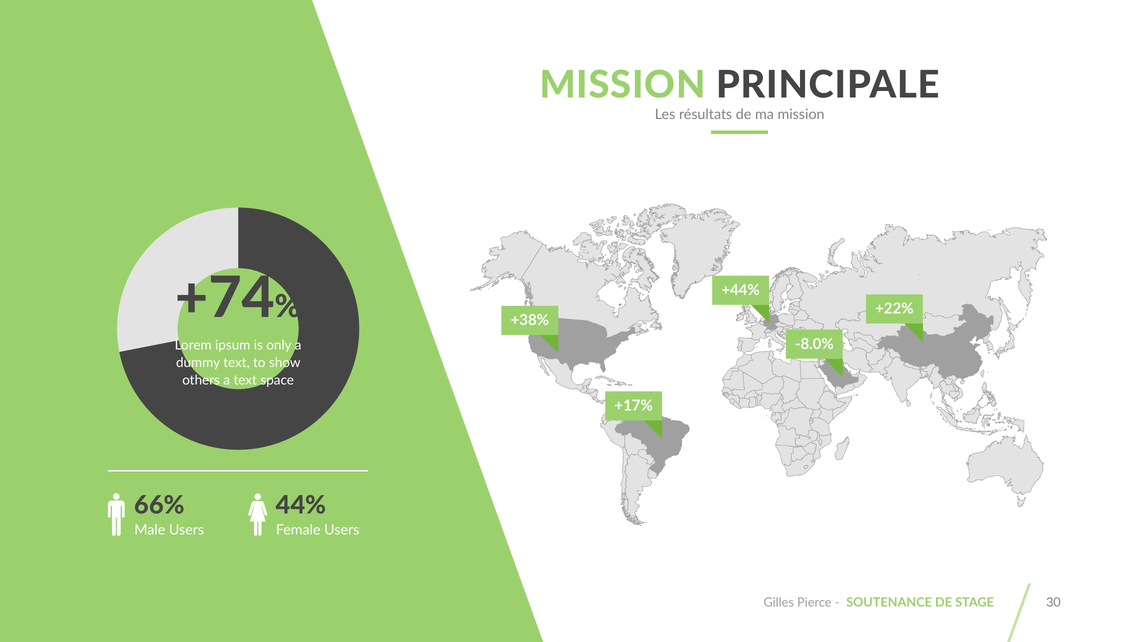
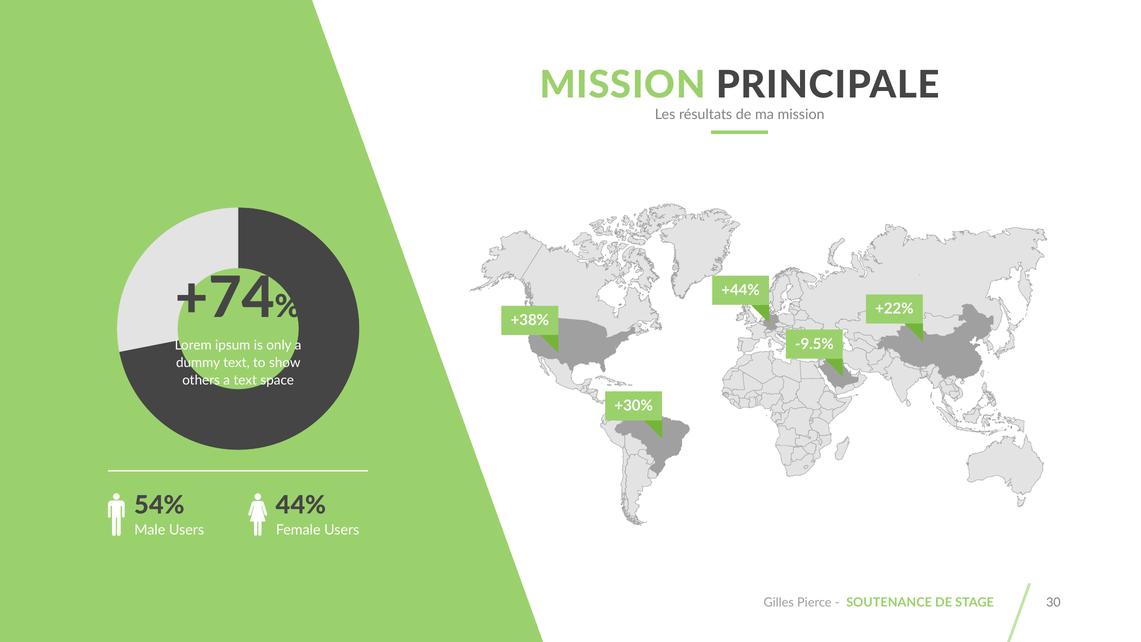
-8.0%: -8.0% -> -9.5% (814, 344)
+17%: +17% -> +30% (634, 406)
66%: 66% -> 54% (159, 505)
